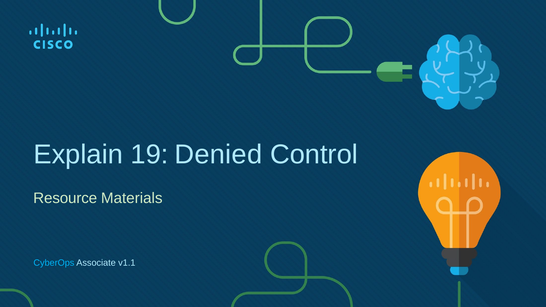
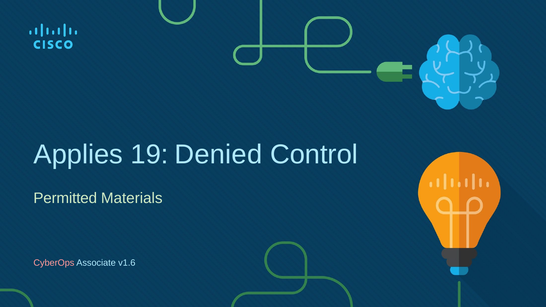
Explain: Explain -> Applies (78, 155)
Resource: Resource -> Permitted (65, 198)
CyberOps colour: light blue -> pink (54, 263)
v1.1: v1.1 -> v1.6 (127, 263)
